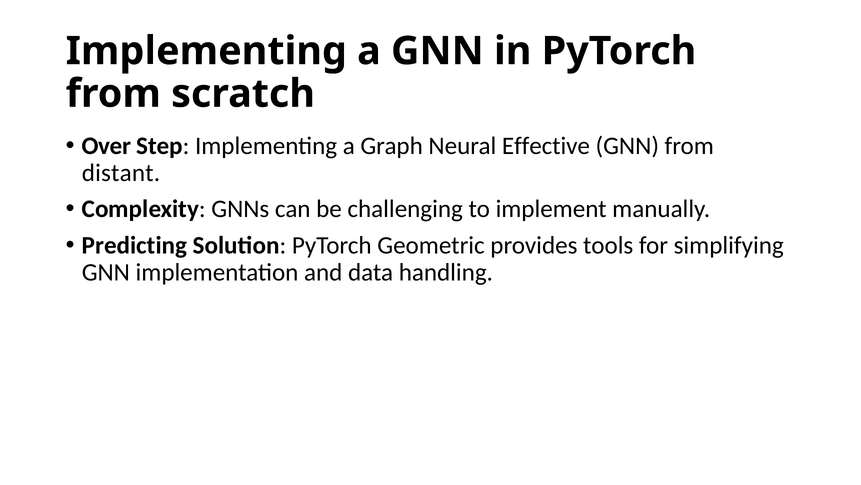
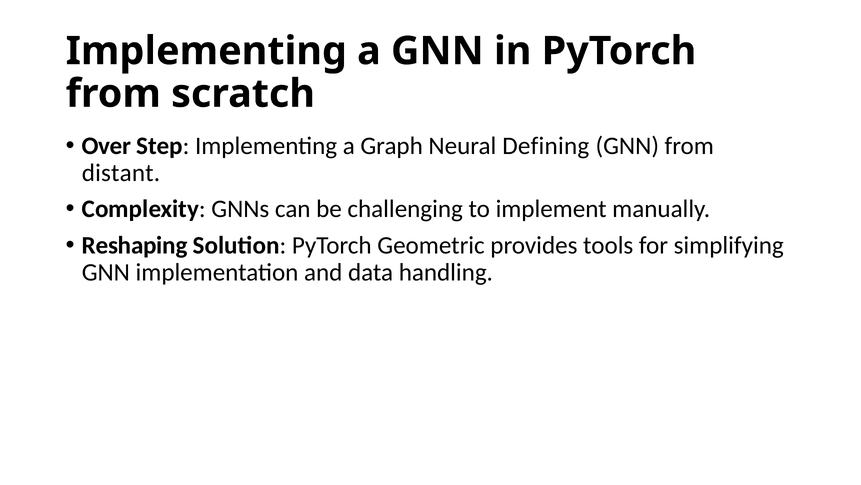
Effective: Effective -> Defining (546, 146)
Predicting: Predicting -> Reshaping (135, 245)
